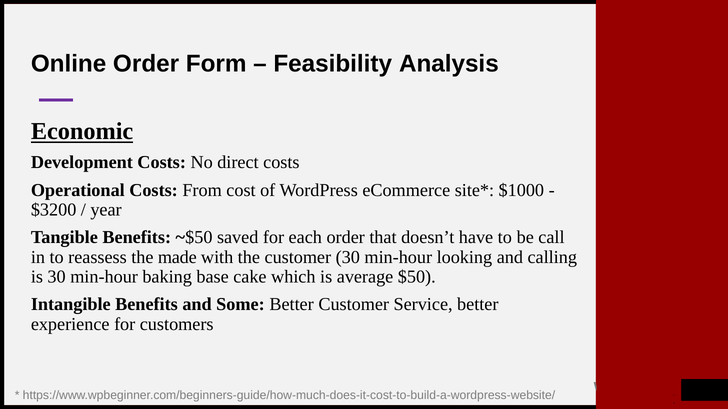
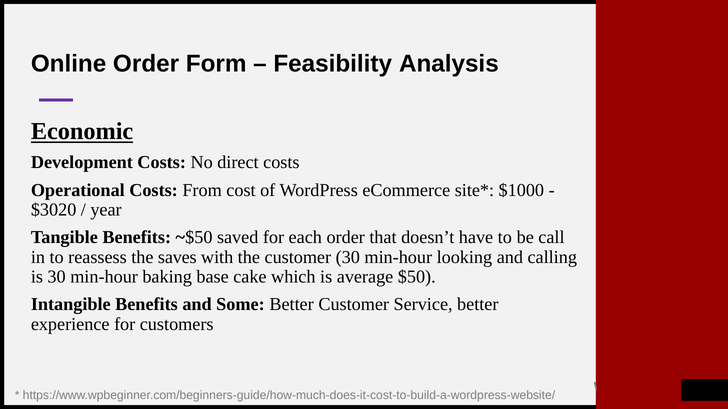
$3200: $3200 -> $3020 (54, 210)
made: made -> saves (177, 257)
